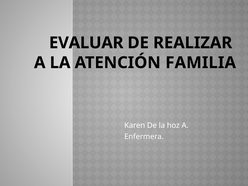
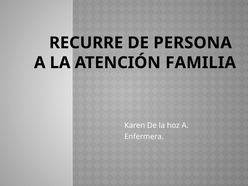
EVALUAR: EVALUAR -> RECURRE (86, 43)
REALIZAR: REALIZAR -> PERSONA (193, 43)
